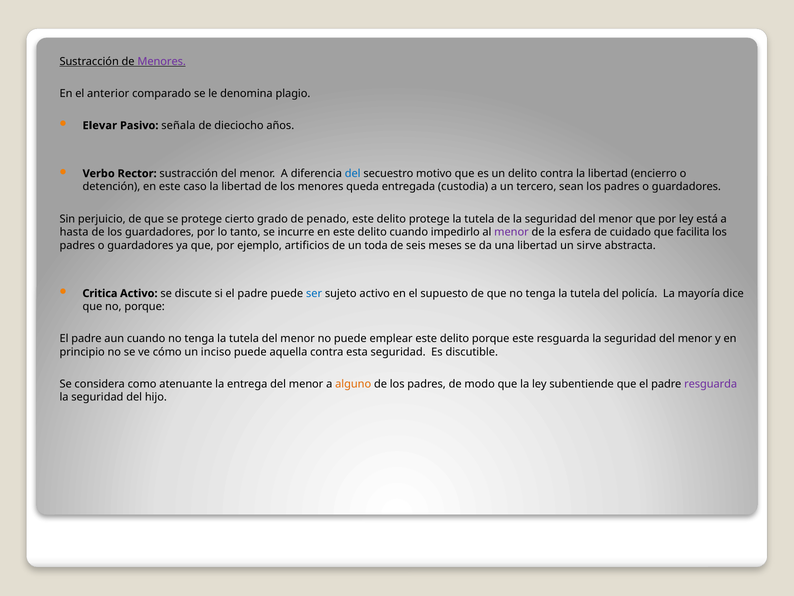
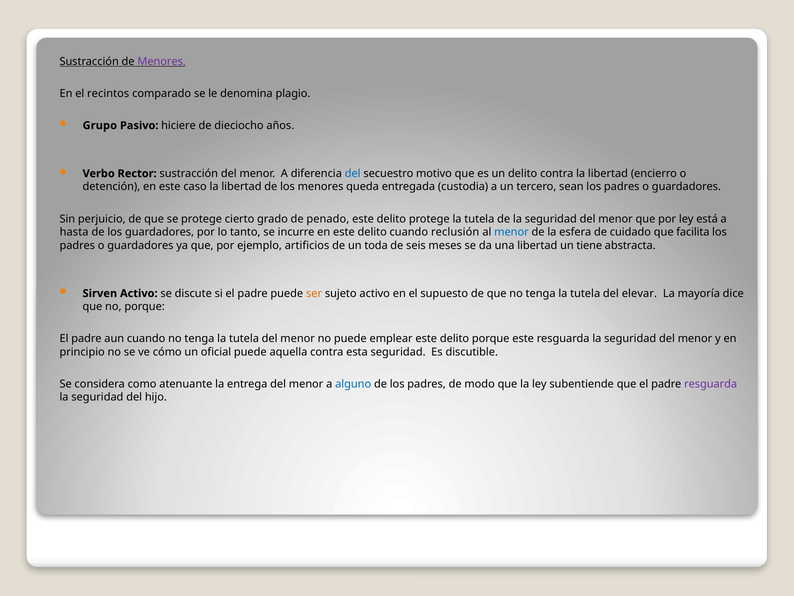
anterior: anterior -> recintos (108, 93)
Elevar: Elevar -> Grupo (100, 125)
señala: señala -> hiciere (178, 125)
impedirlo: impedirlo -> reclusión (455, 232)
menor colour: purple -> blue (511, 232)
sirve: sirve -> tiene (589, 245)
Critica: Critica -> Sirven (100, 293)
ser colour: blue -> orange (314, 293)
policía: policía -> elevar (639, 293)
inciso: inciso -> oficial (216, 352)
alguno colour: orange -> blue (353, 384)
